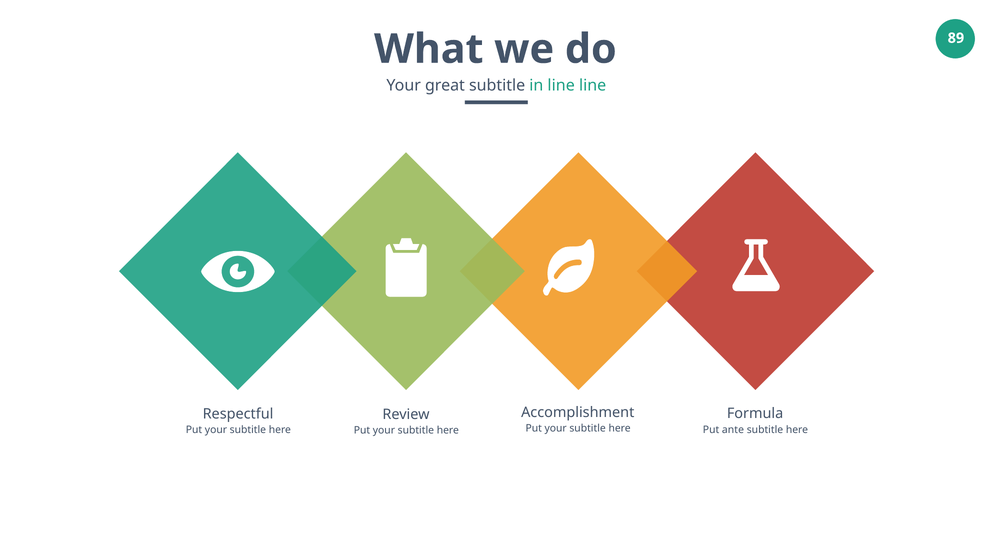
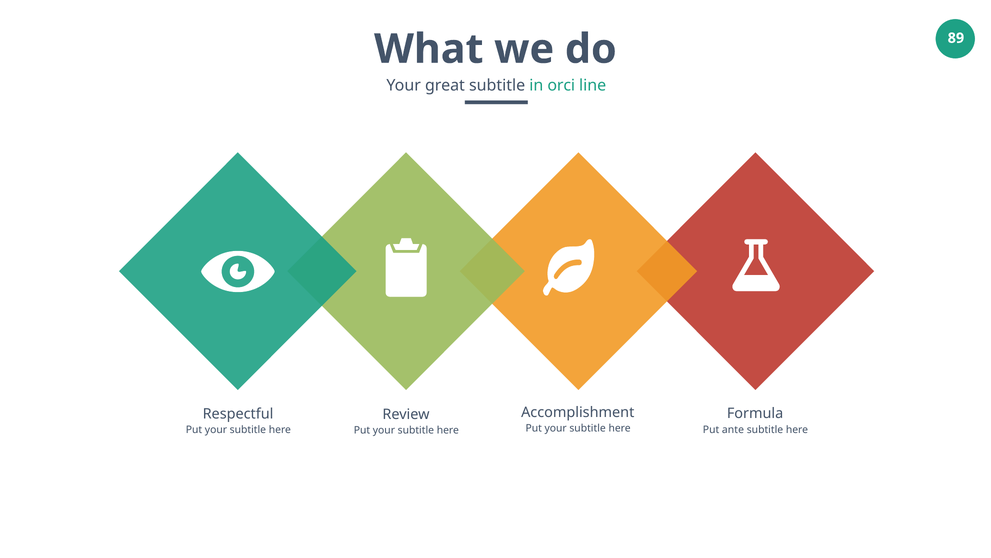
in line: line -> orci (561, 85)
